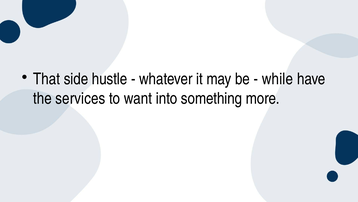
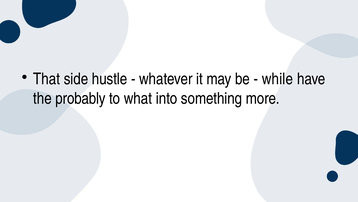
services: services -> probably (81, 98)
want: want -> what (138, 98)
